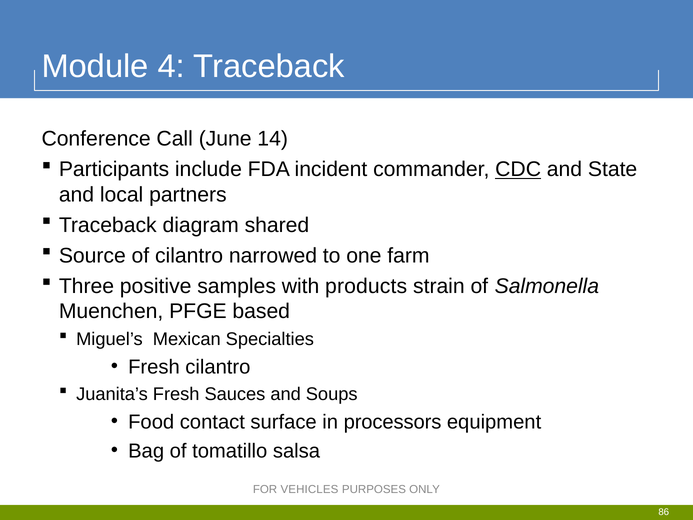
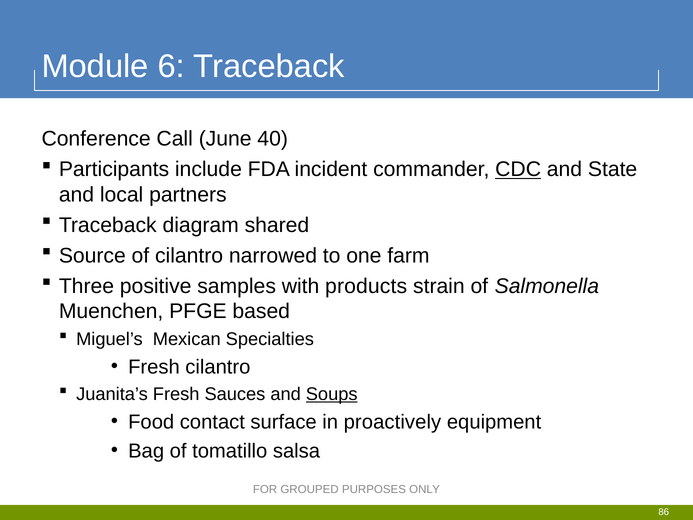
4: 4 -> 6 (171, 66)
14: 14 -> 40 (273, 139)
Soups underline: none -> present (332, 394)
processors: processors -> proactively (392, 422)
VEHICLES: VEHICLES -> GROUPED (310, 489)
